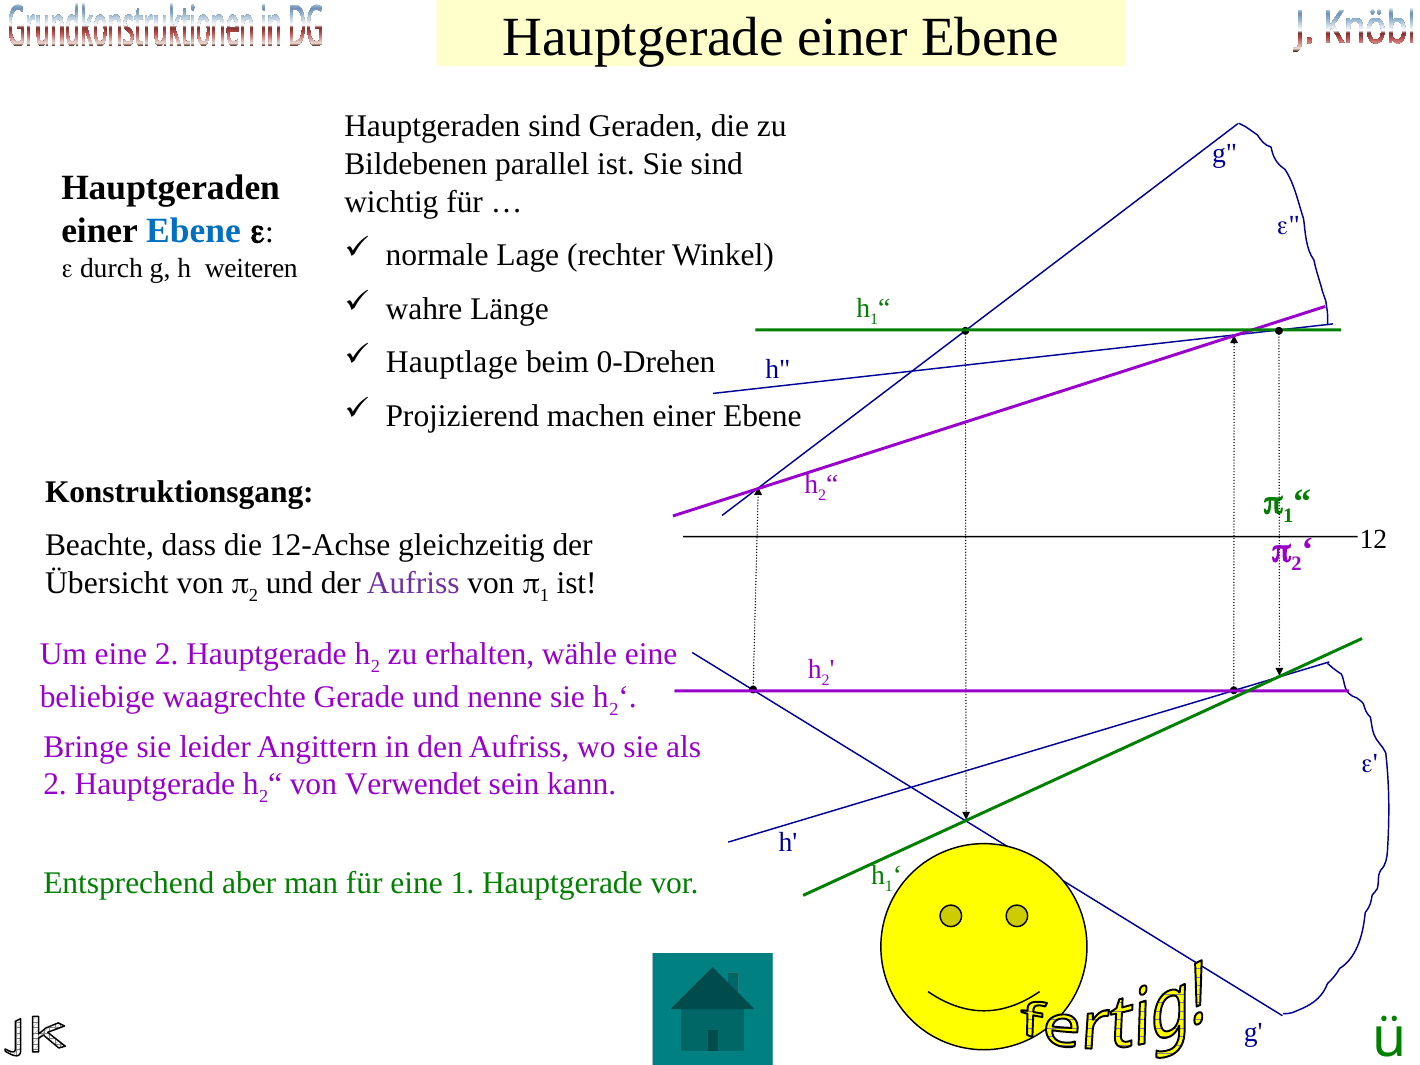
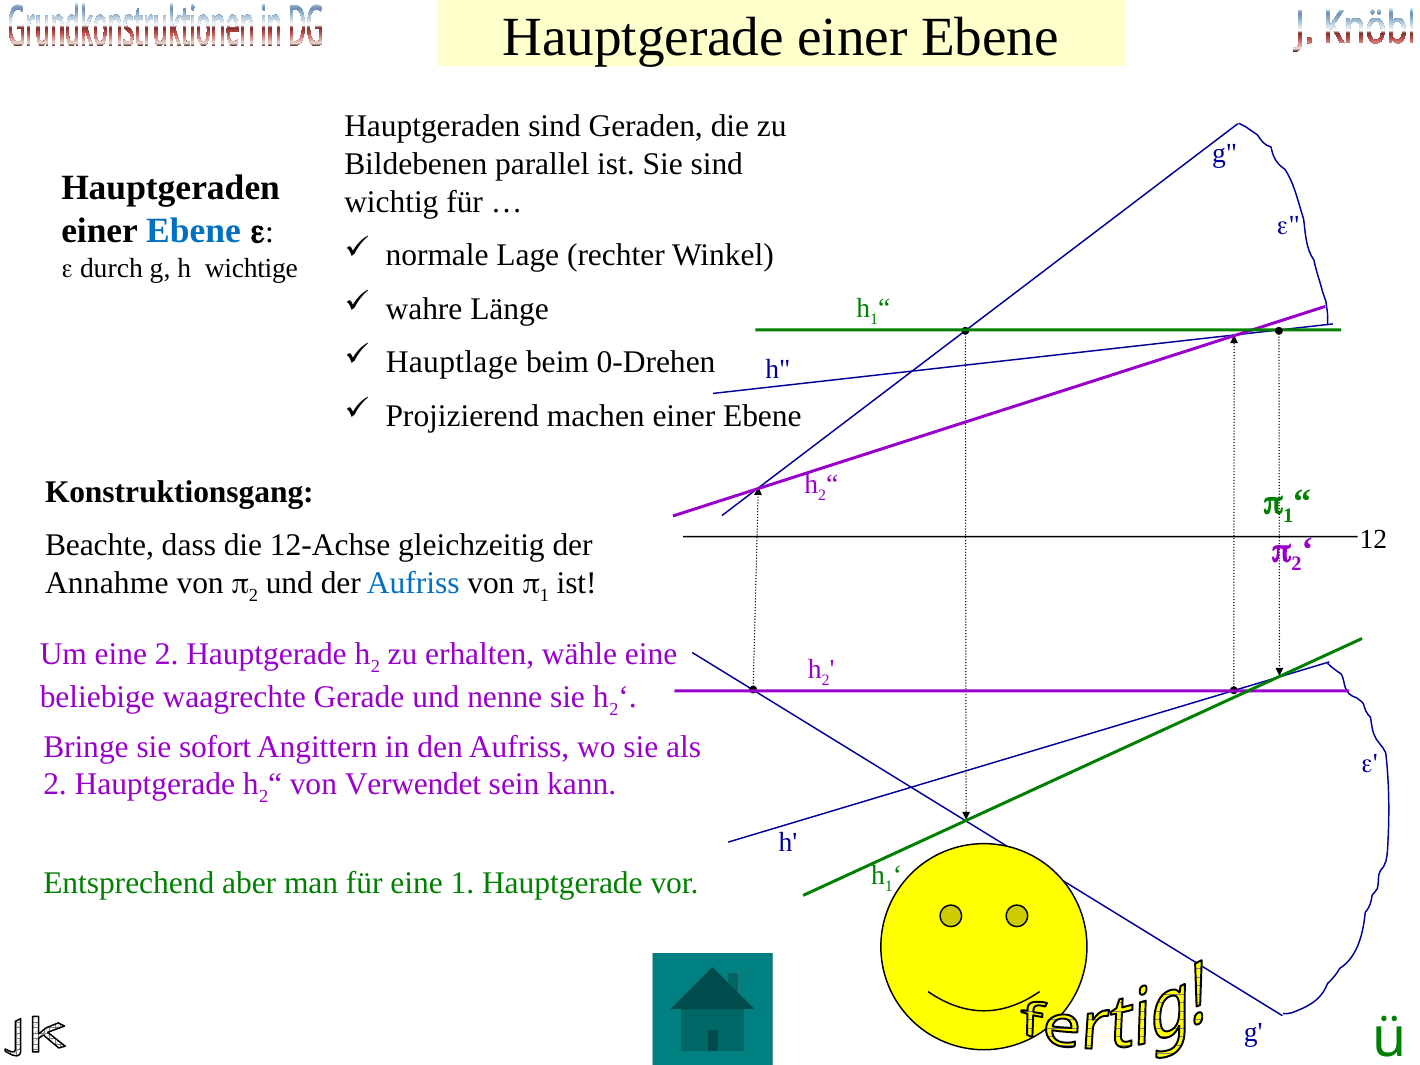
weiteren: weiteren -> wichtige (251, 268)
Übersicht: Übersicht -> Annahme (107, 583)
Aufriss colour: purple -> blue (413, 583)
leider: leider -> sofort (215, 747)
